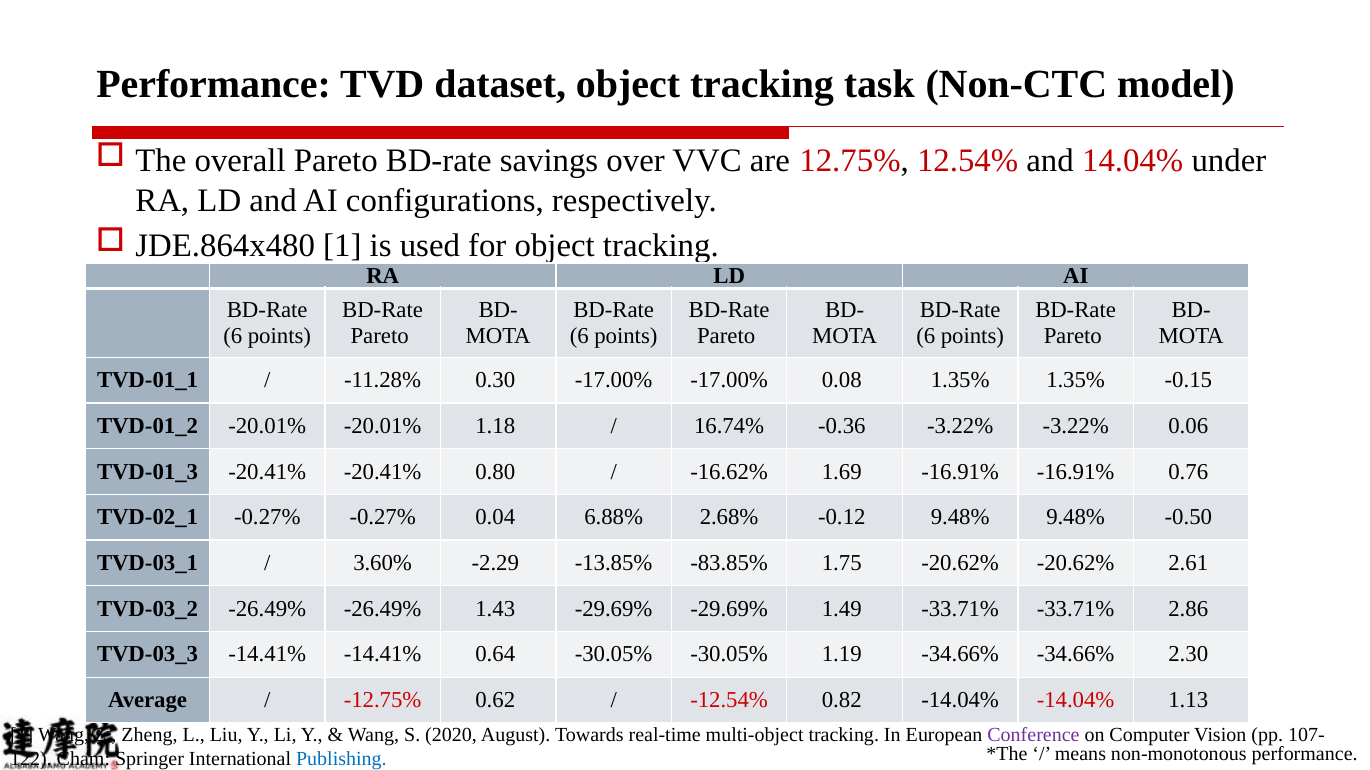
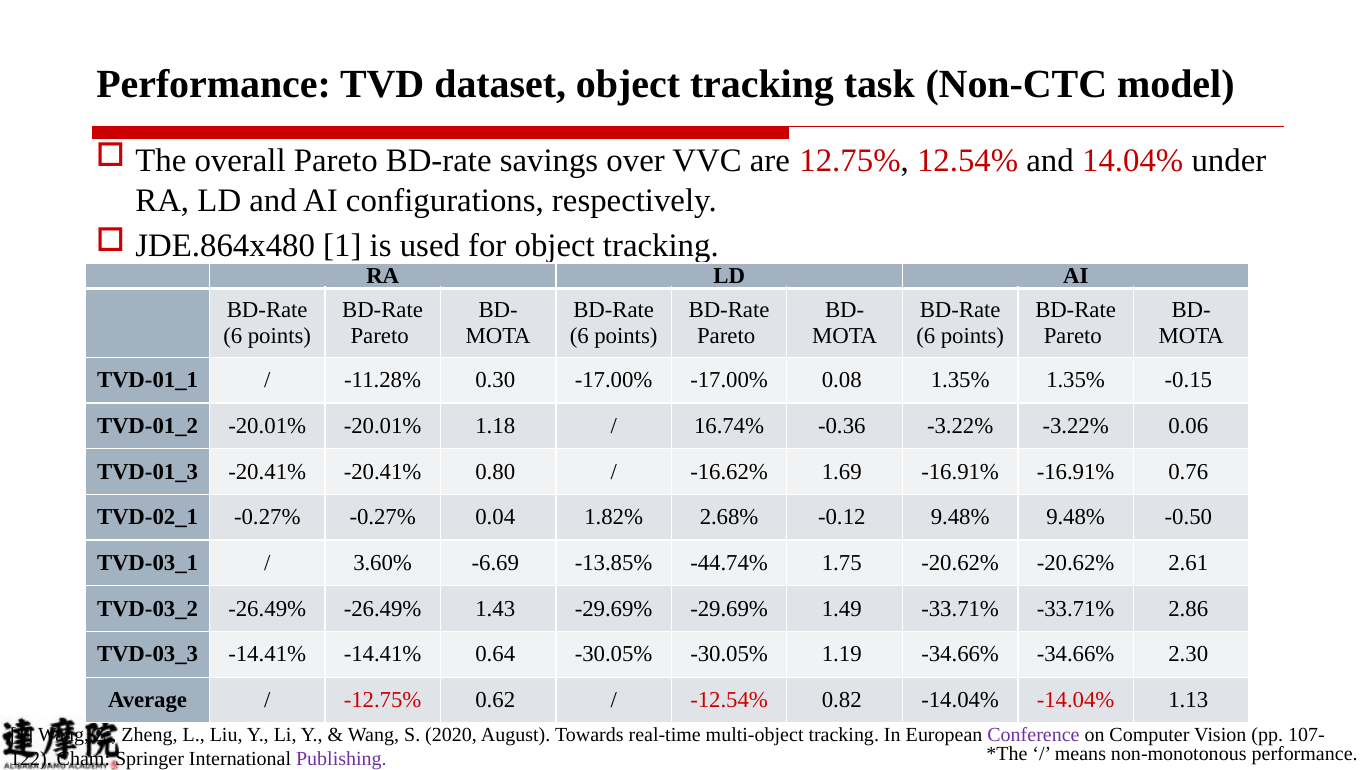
6.88%: 6.88% -> 1.82% (614, 518)
-2.29: -2.29 -> -6.69 (495, 564)
-83.85%: -83.85% -> -44.74% (729, 564)
Publishing colour: blue -> purple (341, 759)
